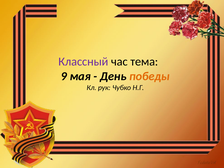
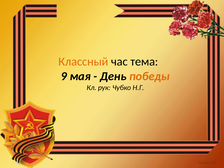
Классный colour: purple -> orange (83, 62)
